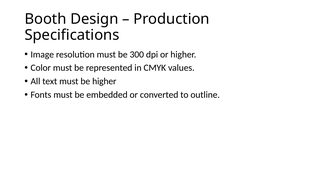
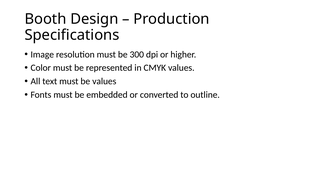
be higher: higher -> values (104, 81)
